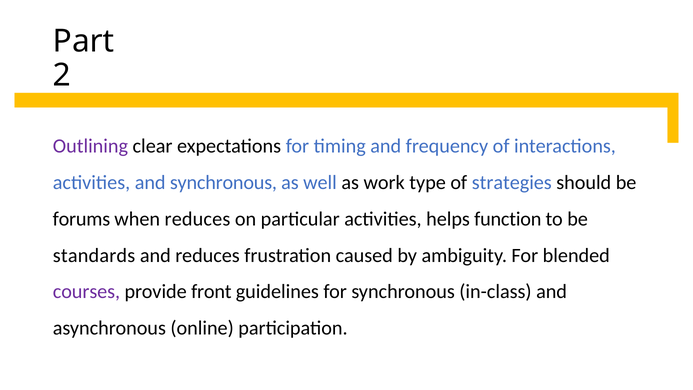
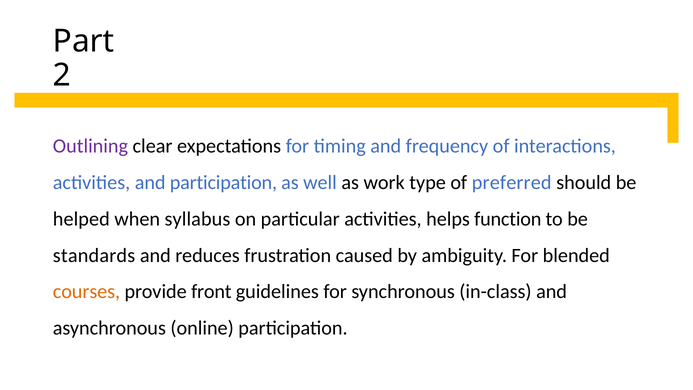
and synchronous: synchronous -> participation (223, 182)
strategies: strategies -> preferred (512, 182)
forums: forums -> helped (81, 219)
when reduces: reduces -> syllabus (197, 219)
courses colour: purple -> orange (86, 292)
